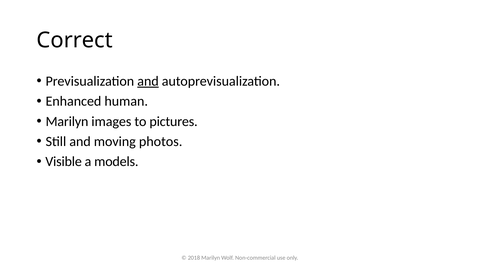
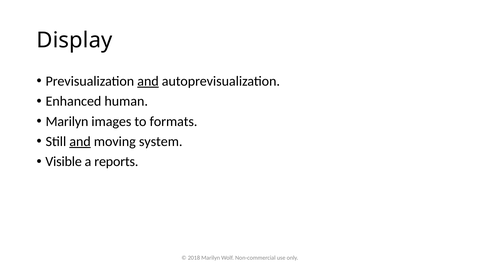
Correct: Correct -> Display (75, 40)
pictures: pictures -> formats (174, 121)
and underline: none -> present (80, 142)
photos: photos -> system (161, 142)
models: models -> reports (116, 162)
